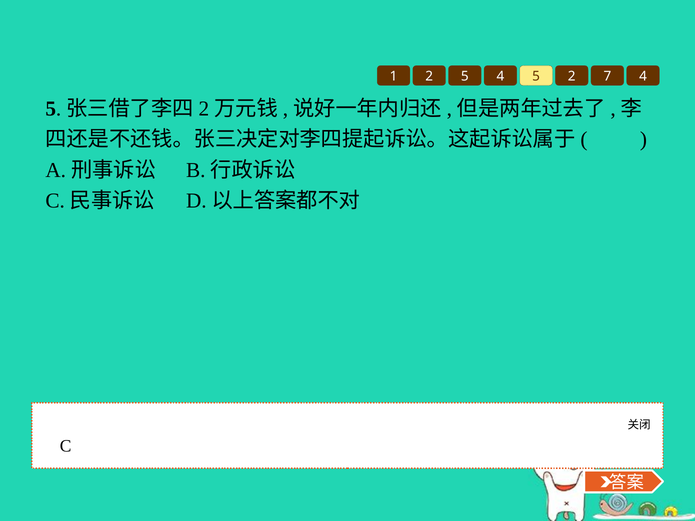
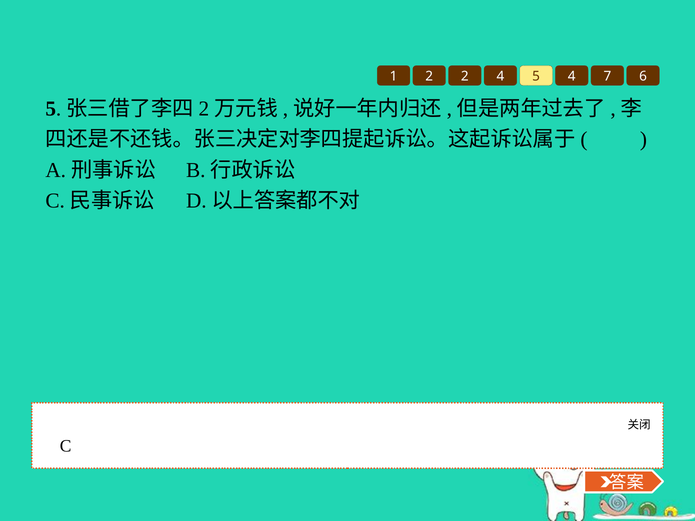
2 5: 5 -> 2 (465, 76)
5 2: 2 -> 4 (572, 76)
7 4: 4 -> 6 (643, 76)
